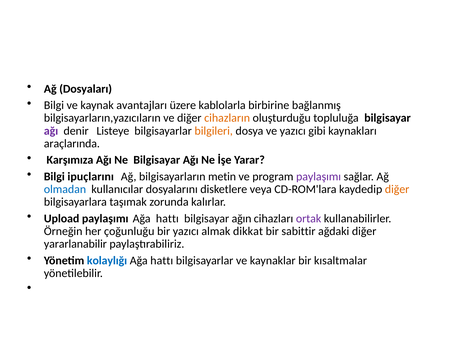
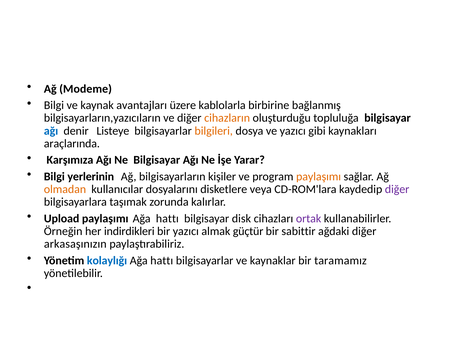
Dosyaları: Dosyaları -> Modeme (86, 89)
ağı colour: purple -> blue (51, 131)
ipuçlarını: ipuçlarını -> yerlerinin (91, 177)
metin: metin -> kişiler (222, 177)
paylaşımı colour: purple -> orange (319, 177)
olmadan colour: blue -> orange (65, 190)
diğer colour: orange -> purple (397, 190)
ağın: ağın -> disk (241, 219)
çoğunluğu: çoğunluğu -> indirdikleri (129, 232)
dikkat: dikkat -> güçtür (248, 232)
yararlanabilir: yararlanabilir -> arkasaşınızın (75, 244)
kısaltmalar: kısaltmalar -> taramamız (340, 261)
